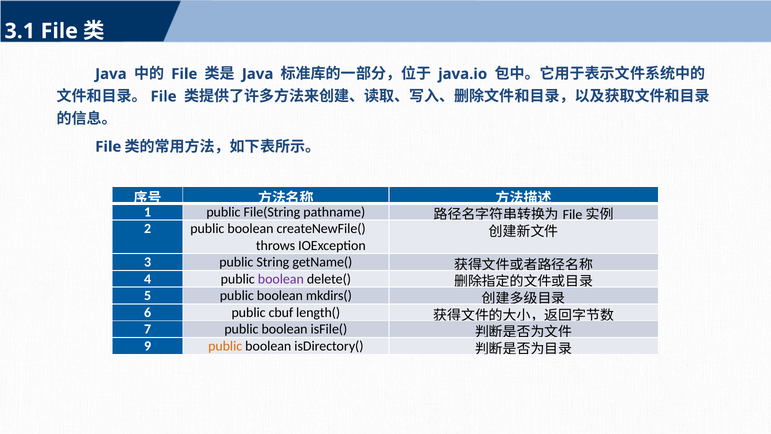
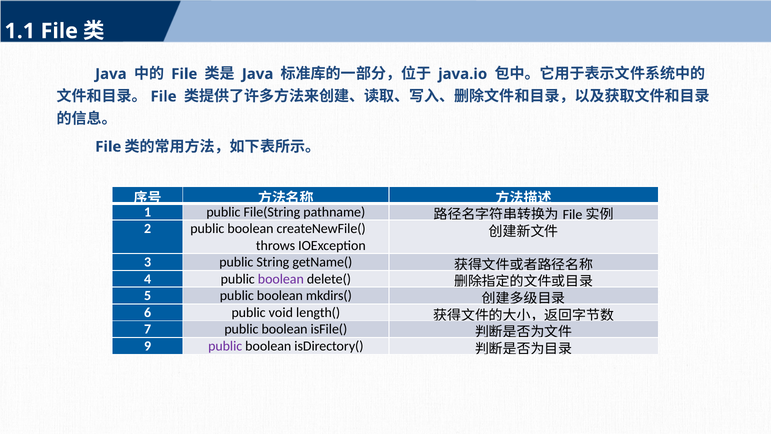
3.1: 3.1 -> 1.1 (20, 31)
cbuf: cbuf -> void (281, 312)
public colour: orange -> purple (225, 346)
